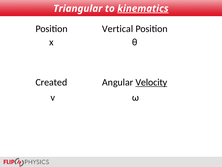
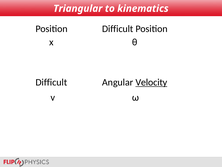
kinematics underline: present -> none (143, 9)
Vertical: Vertical -> Difficult (118, 29)
Created: Created -> Difficult (51, 82)
